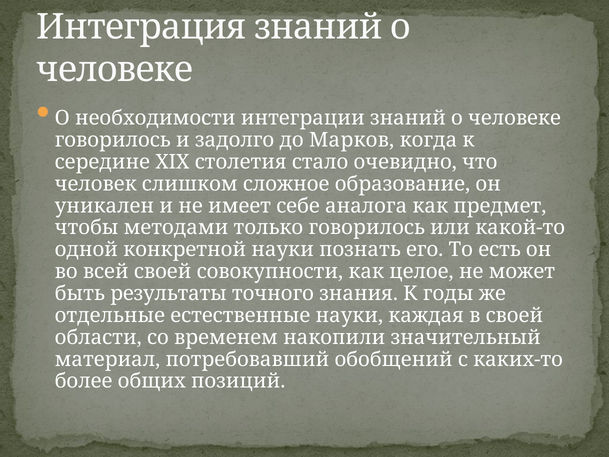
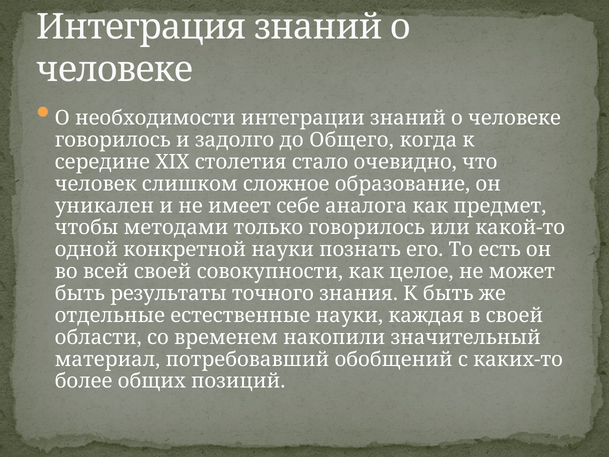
Марков: Марков -> Общего (352, 140)
К годы: годы -> быть (448, 293)
